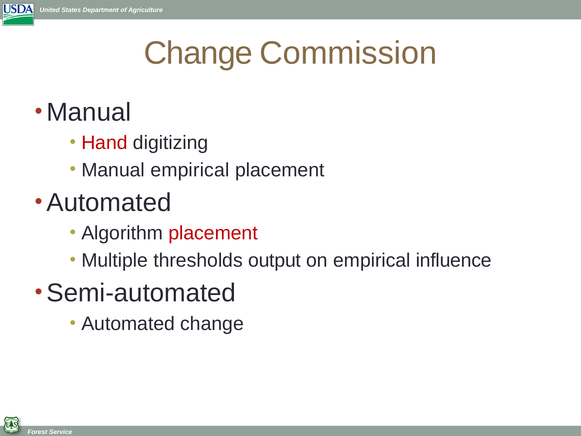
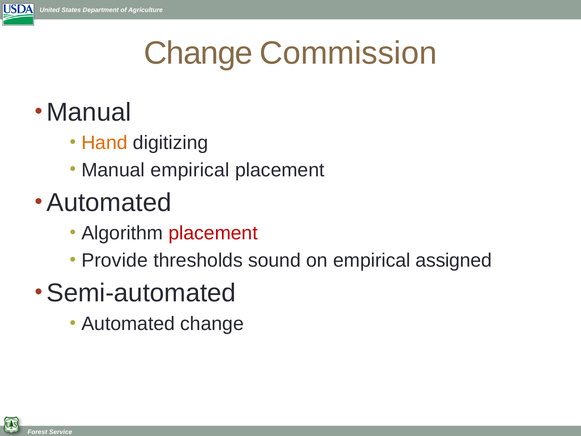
Hand colour: red -> orange (104, 143)
Multiple: Multiple -> Provide (115, 260)
output: output -> sound (274, 260)
influence: influence -> assigned (454, 260)
